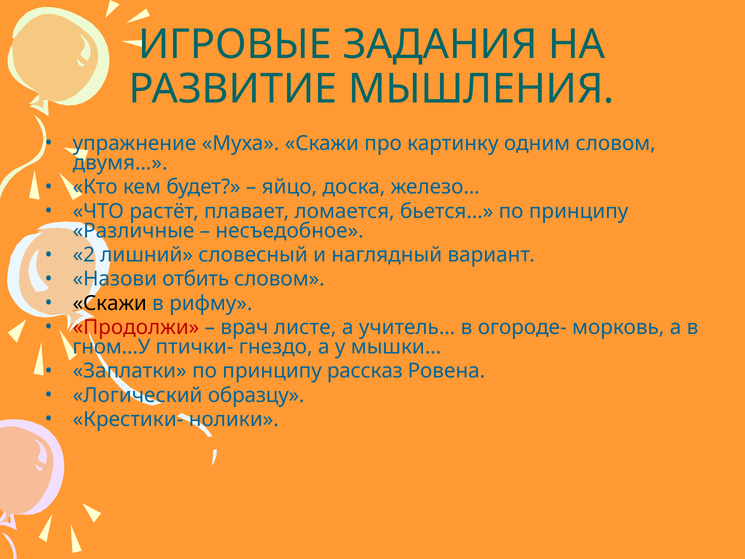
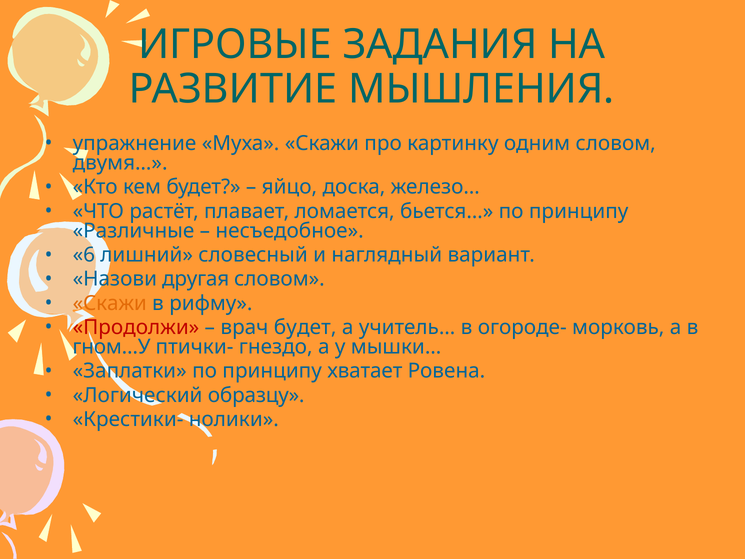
2: 2 -> 6 (84, 255)
отбить: отбить -> другая (196, 279)
Скажи colour: black -> orange (110, 303)
врач листе: листе -> будет (305, 327)
рассказ: рассказ -> хватает (365, 371)
